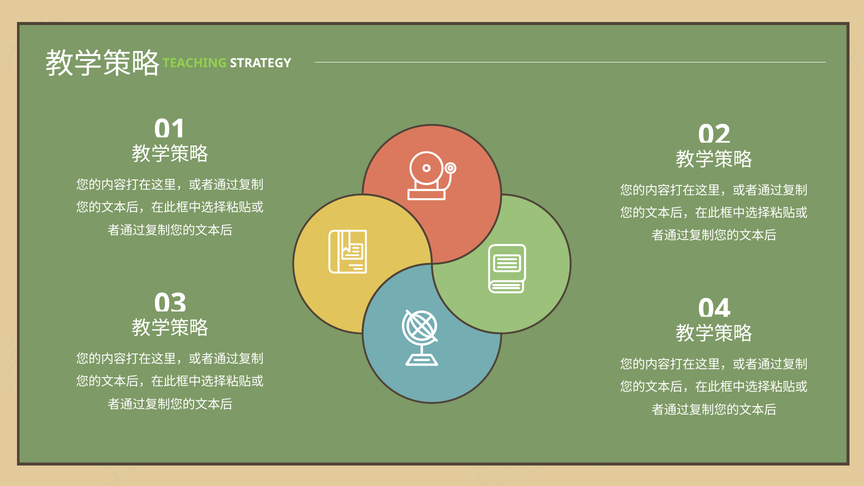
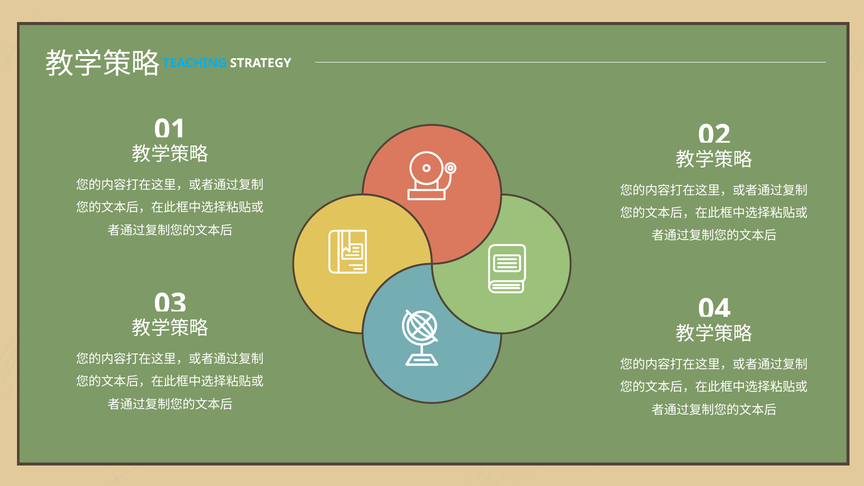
TEACHING colour: light green -> light blue (195, 63)
